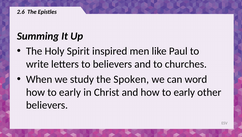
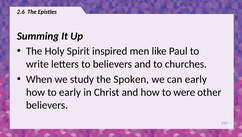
can word: word -> early (196, 79)
and how to early: early -> were (184, 92)
